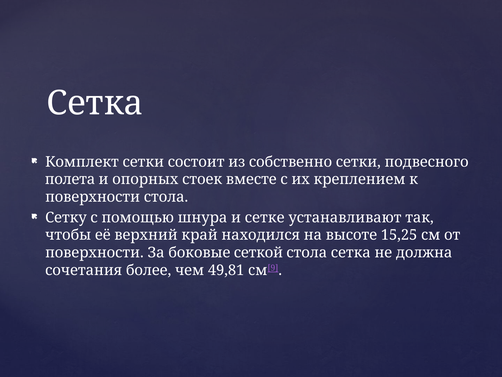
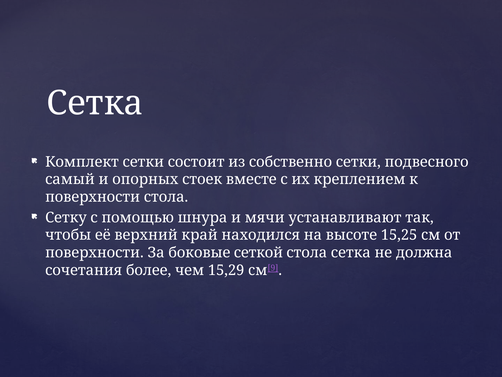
полета: полета -> самый (70, 179)
сетке: сетке -> мячи (265, 217)
49,81: 49,81 -> 15,29 (226, 270)
